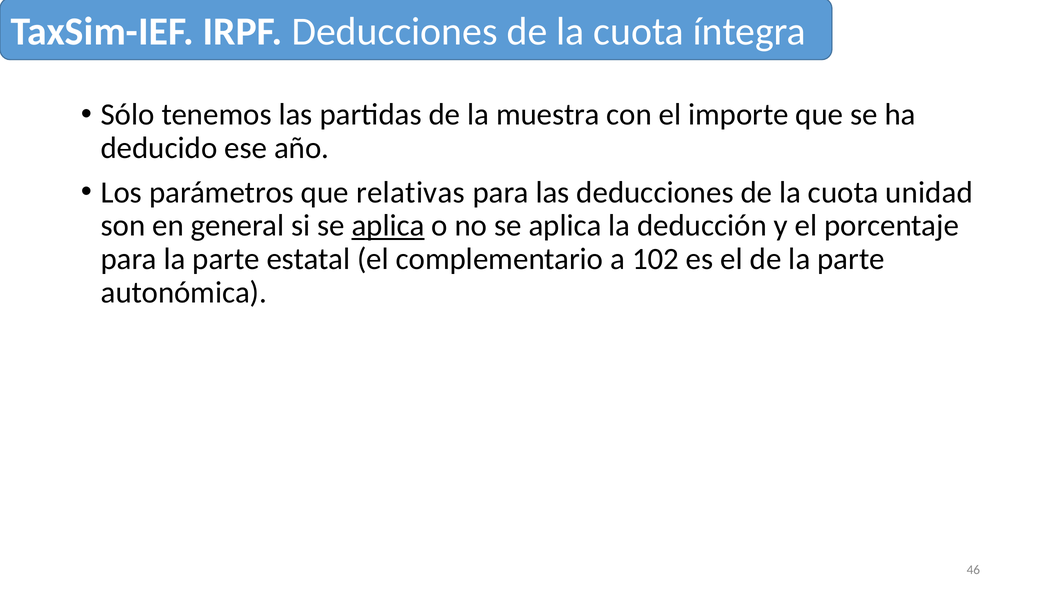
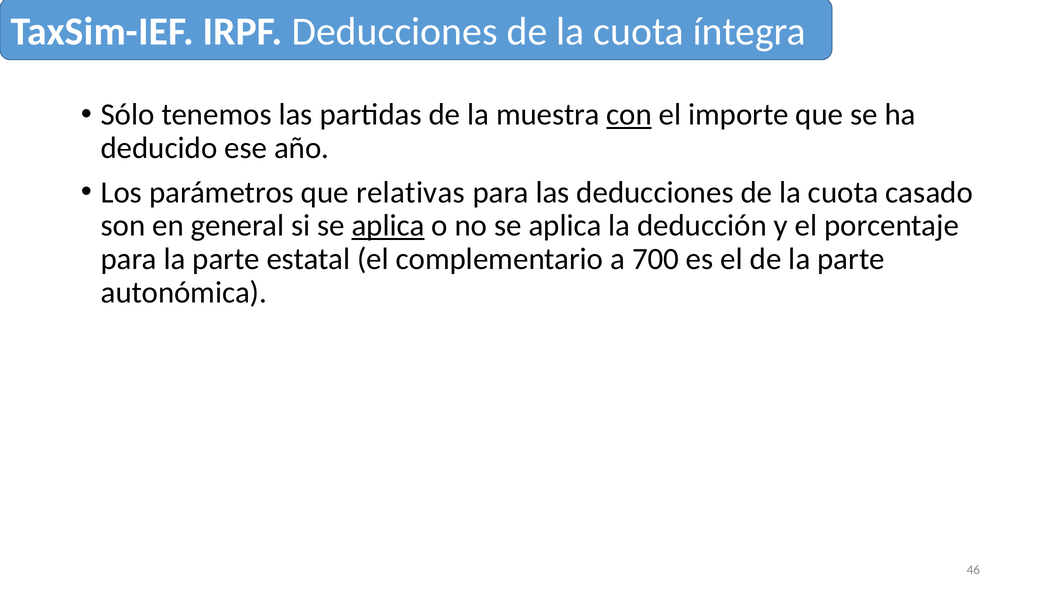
con underline: none -> present (629, 115)
unidad: unidad -> casado (929, 192)
102: 102 -> 700 (655, 259)
